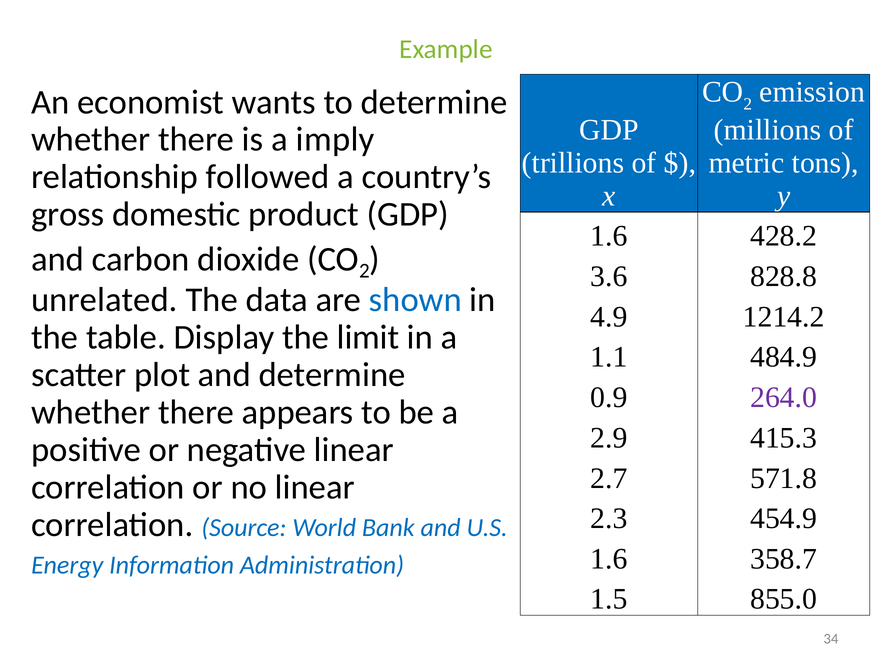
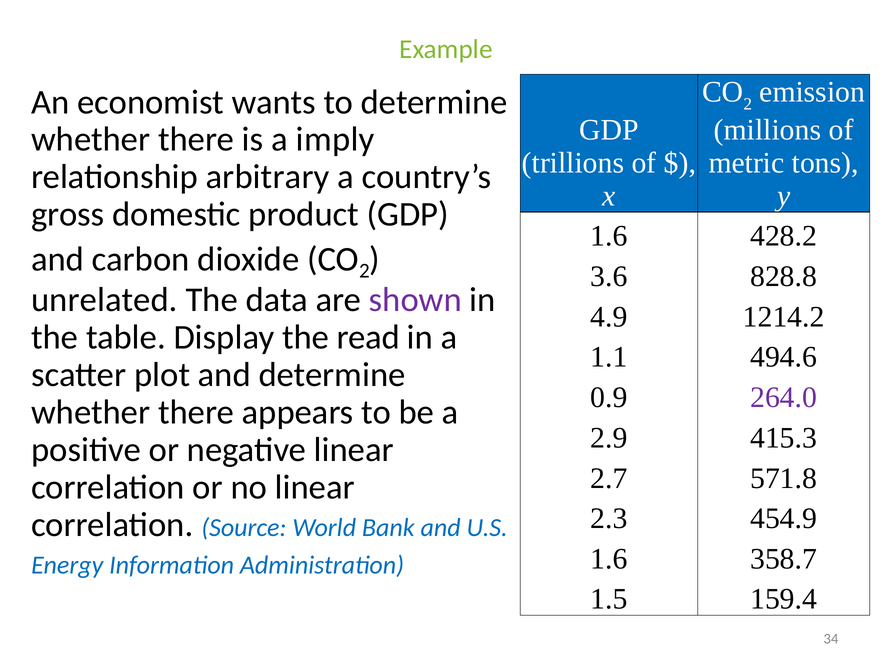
followed: followed -> arbitrary (268, 177)
shown colour: blue -> purple (415, 300)
limit: limit -> read (368, 337)
484.9: 484.9 -> 494.6 (784, 357)
855.0: 855.0 -> 159.4 (784, 599)
